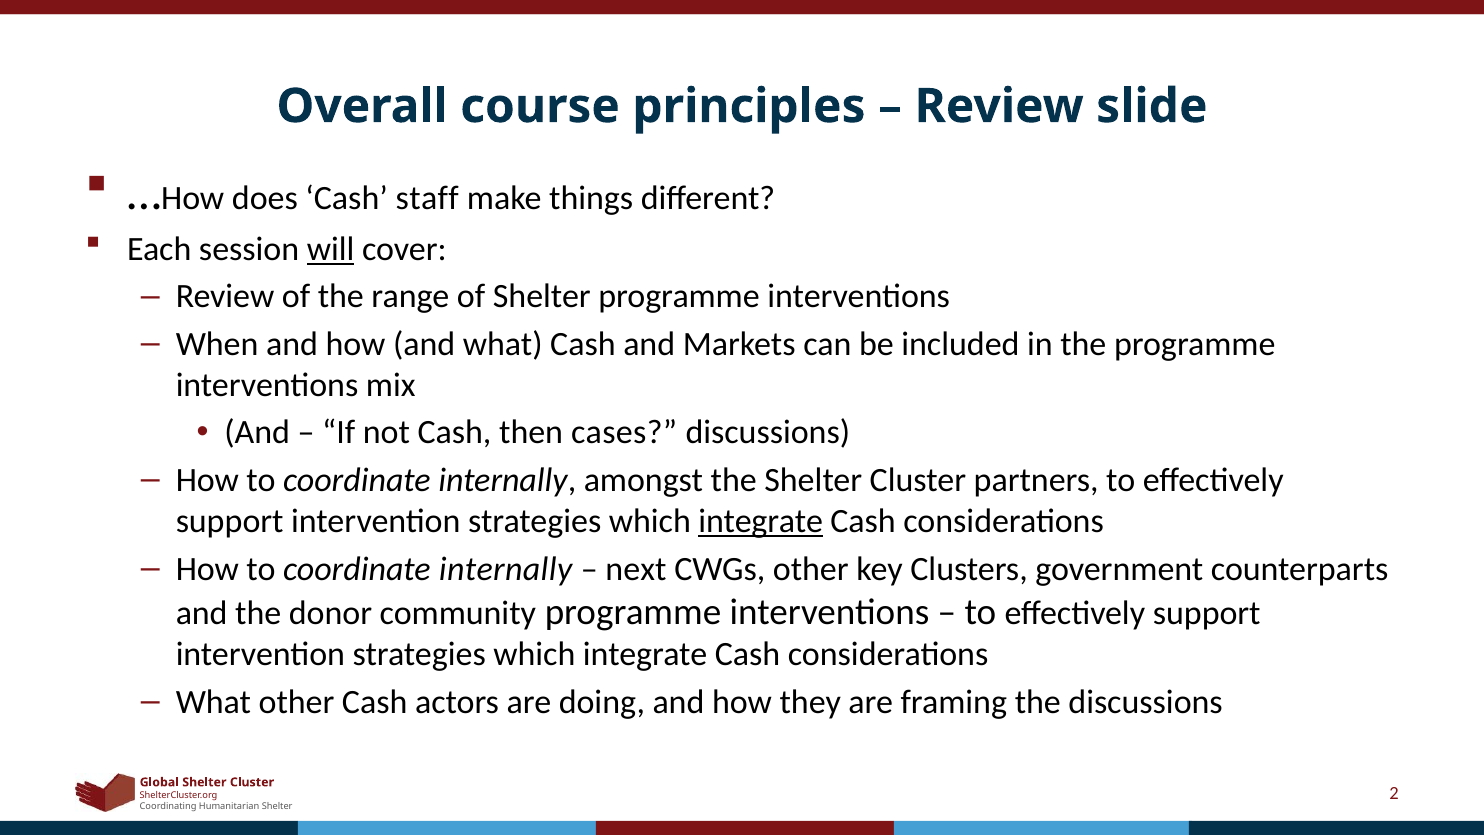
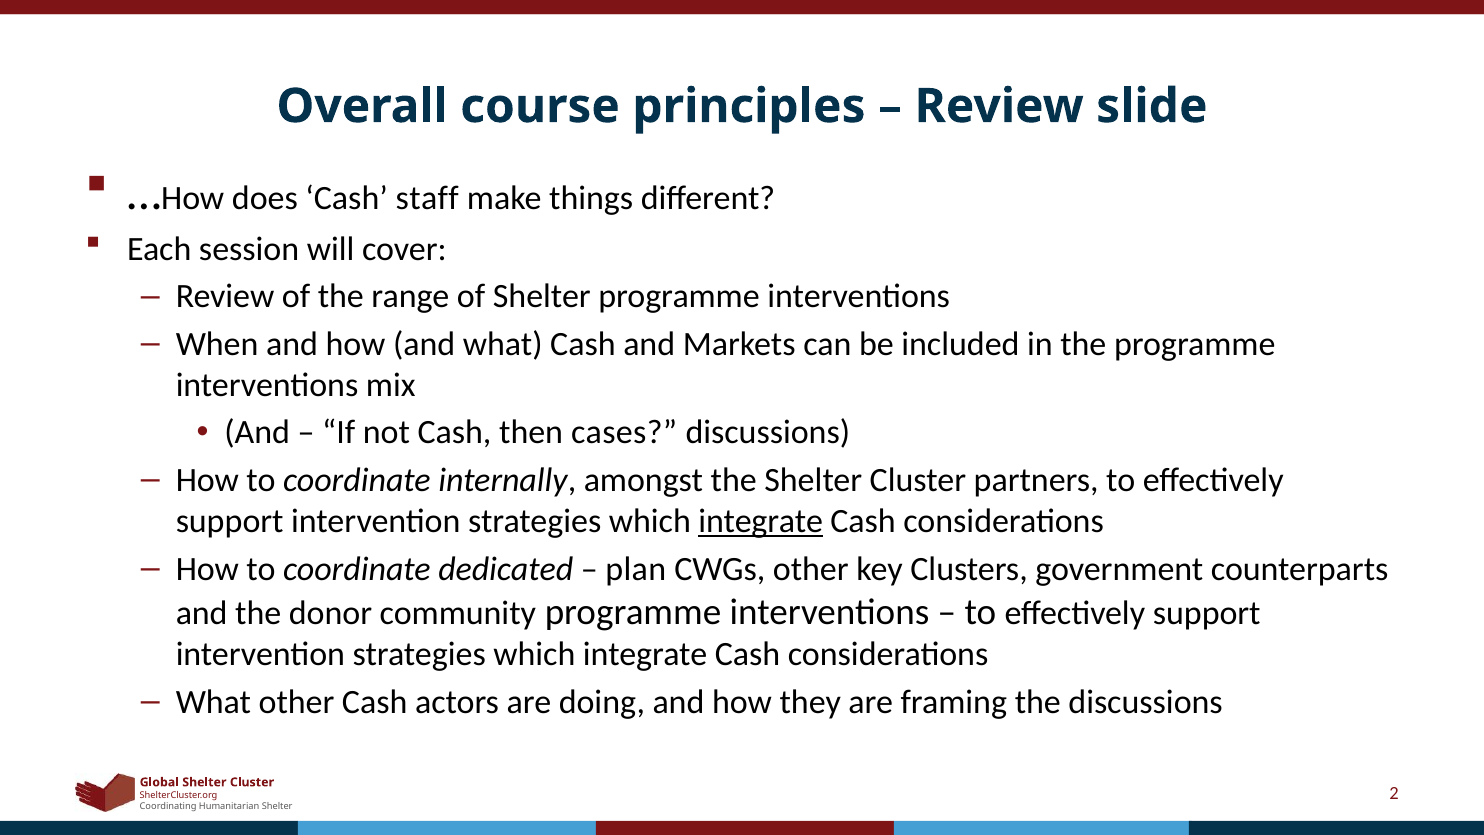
will underline: present -> none (331, 249)
internally: internally -> dedicated (506, 569)
next: next -> plan (636, 569)
